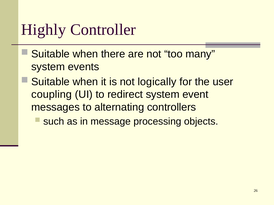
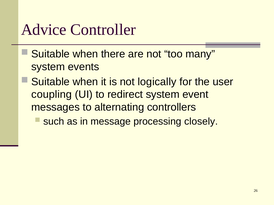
Highly: Highly -> Advice (44, 30)
objects: objects -> closely (201, 122)
